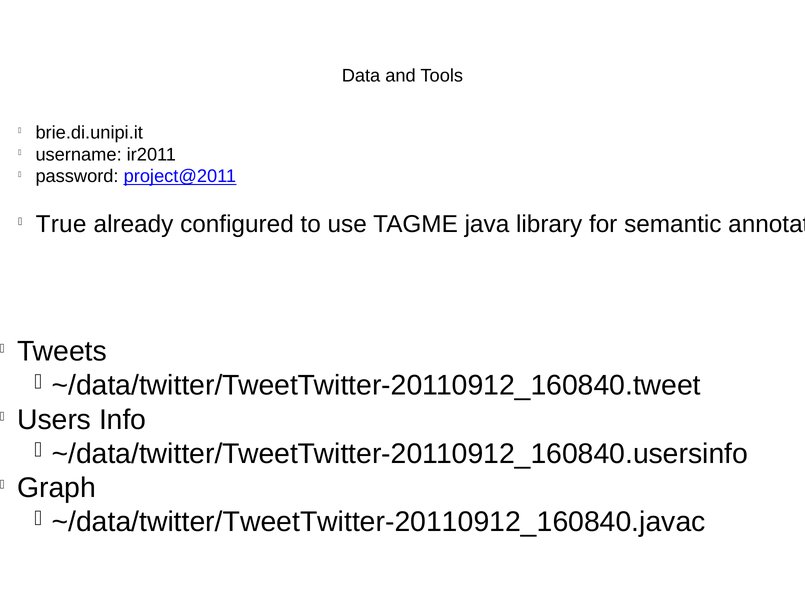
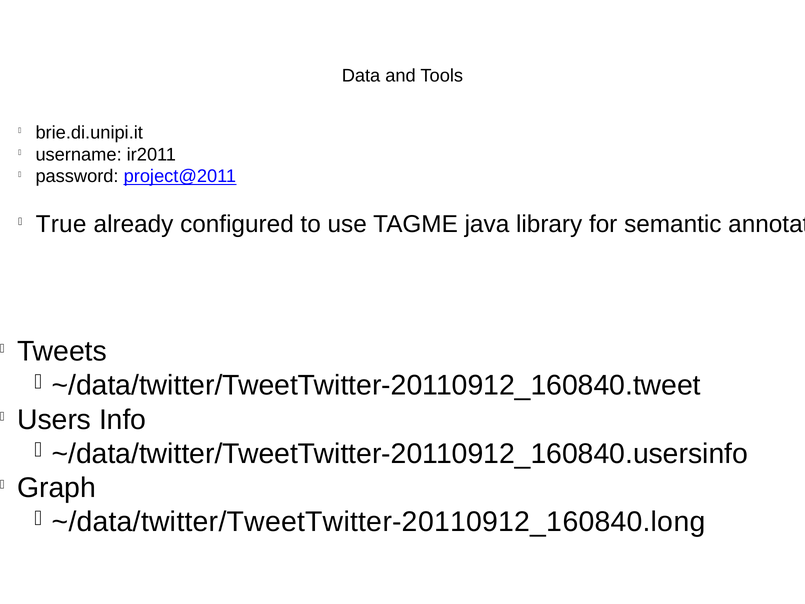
~/data/twitter/TweetTwitter-20110912_160840.javac: ~/data/twitter/TweetTwitter-20110912_160840.javac -> ~/data/twitter/TweetTwitter-20110912_160840.long (379, 522)
